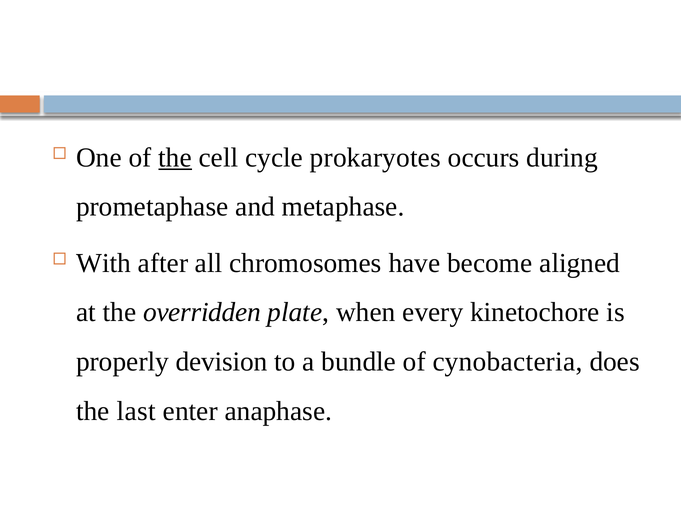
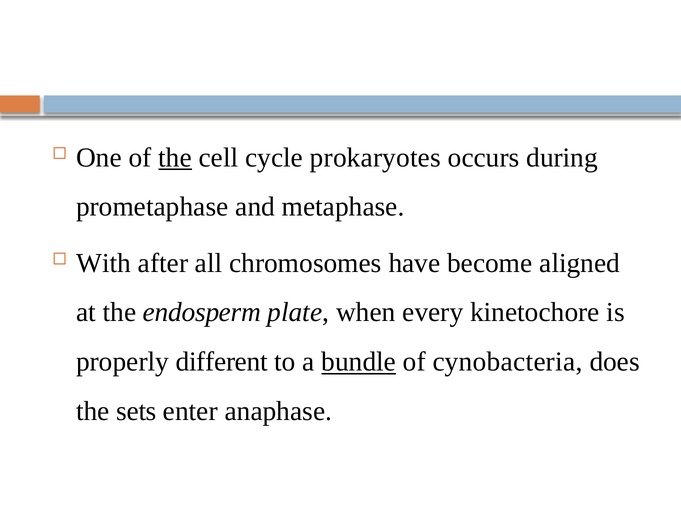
overridden: overridden -> endosperm (202, 312)
devision: devision -> different (222, 362)
bundle underline: none -> present (359, 362)
last: last -> sets (136, 411)
